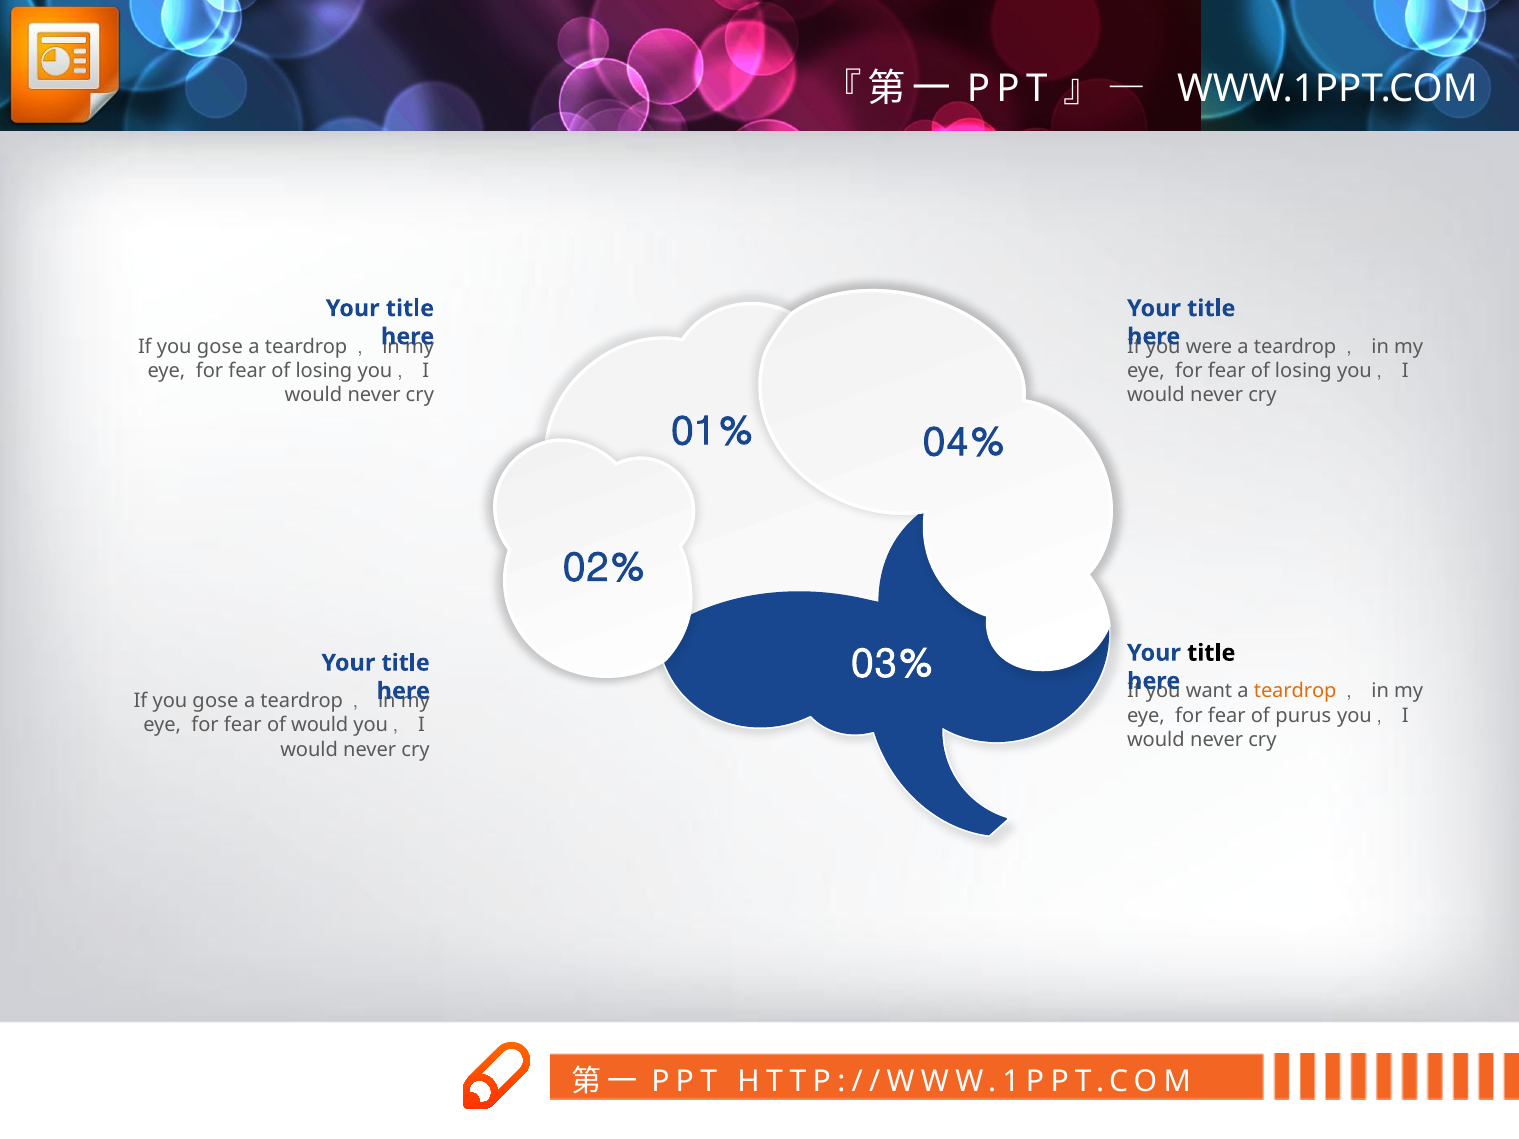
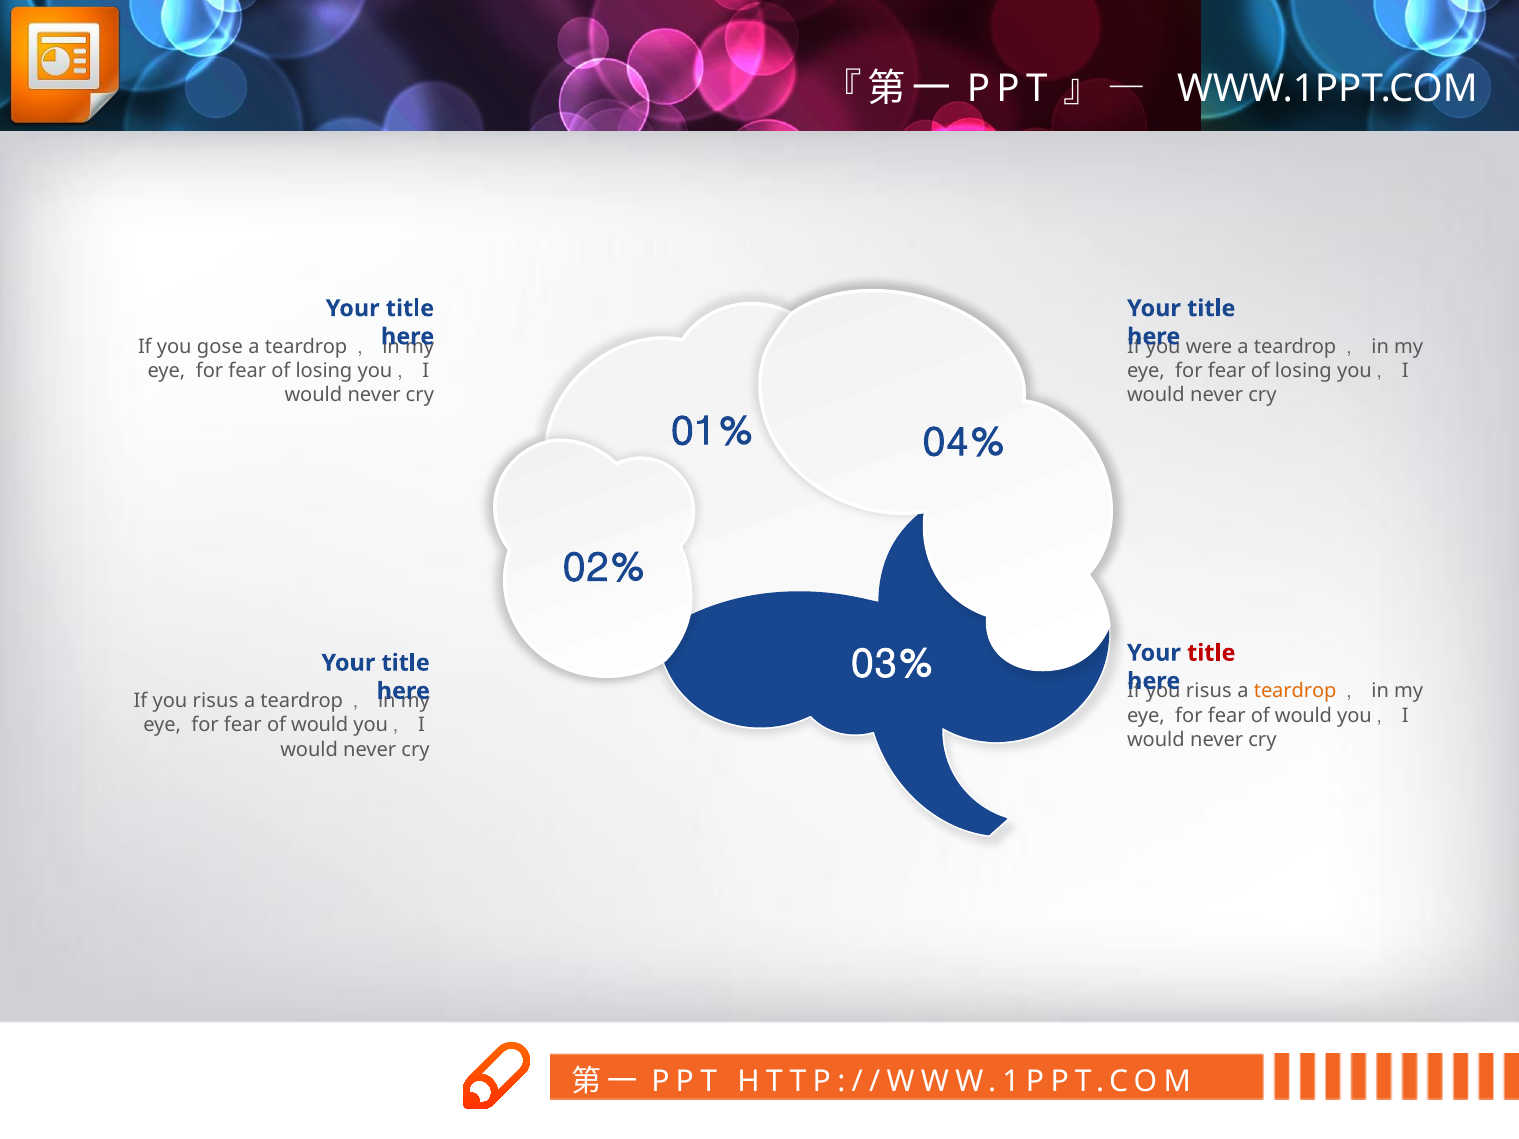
title colour: black -> red (1211, 653)
want: want -> risus (1209, 691)
gose: gose -> risus (216, 701)
purus: purus -> would (1303, 715)
